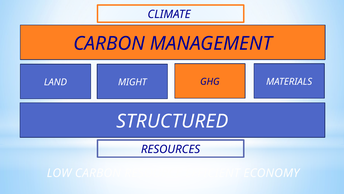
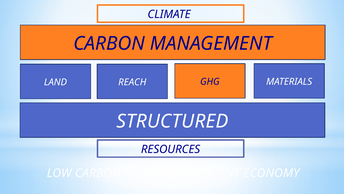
MIGHT: MIGHT -> REACH (132, 82)
